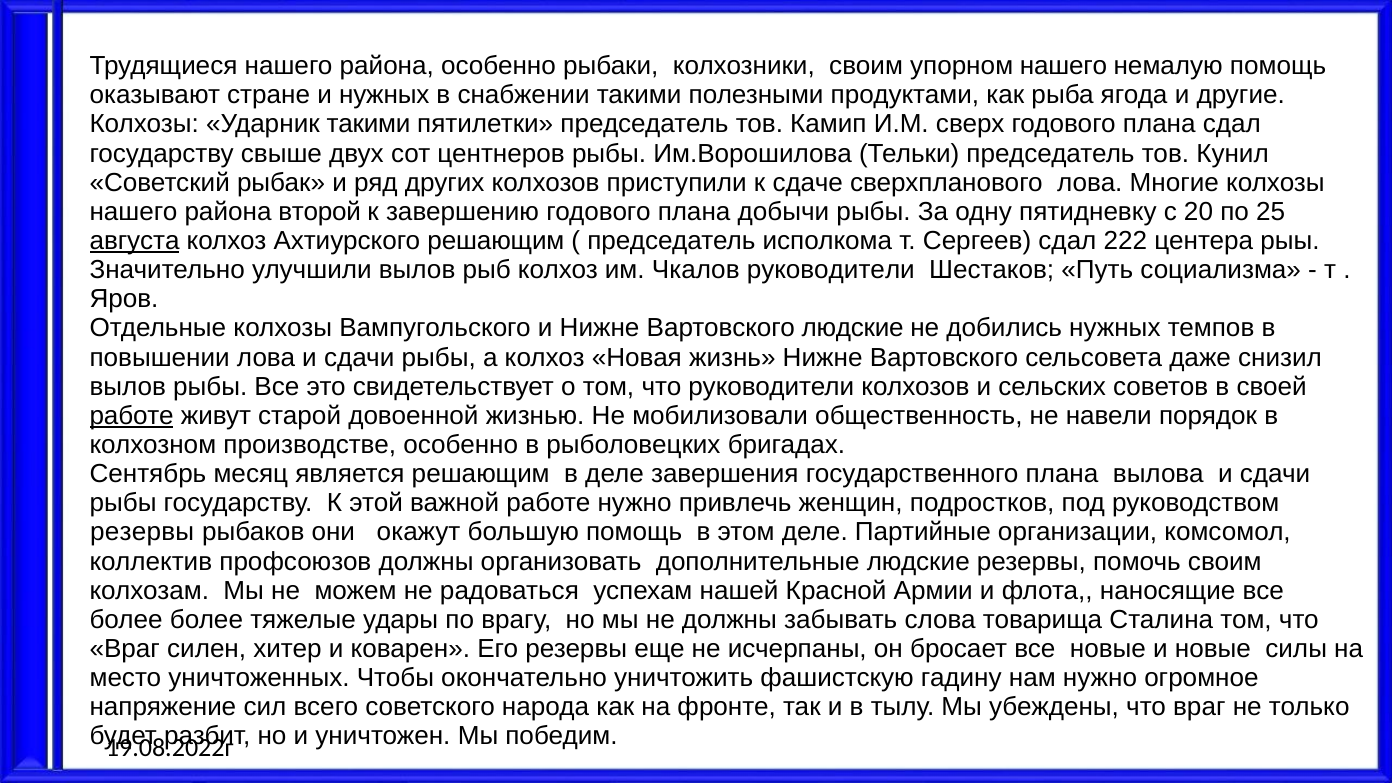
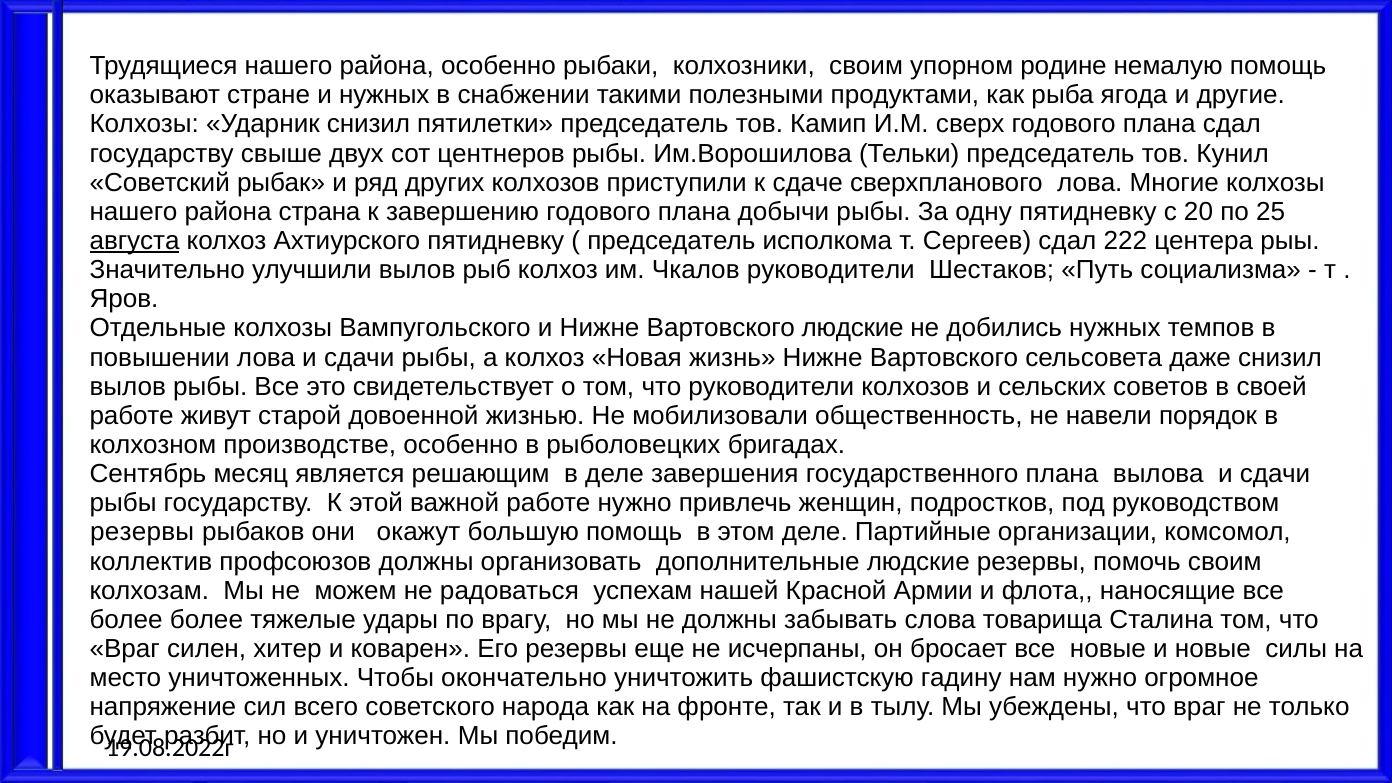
упорном нашего: нашего -> родине (1063, 66)
Ударник такими: такими -> снизил (368, 124)
второй: второй -> страна (320, 212)
Ахтиурского решающим: решающим -> пятидневку (496, 241)
работе underline: present -> none (132, 416)
